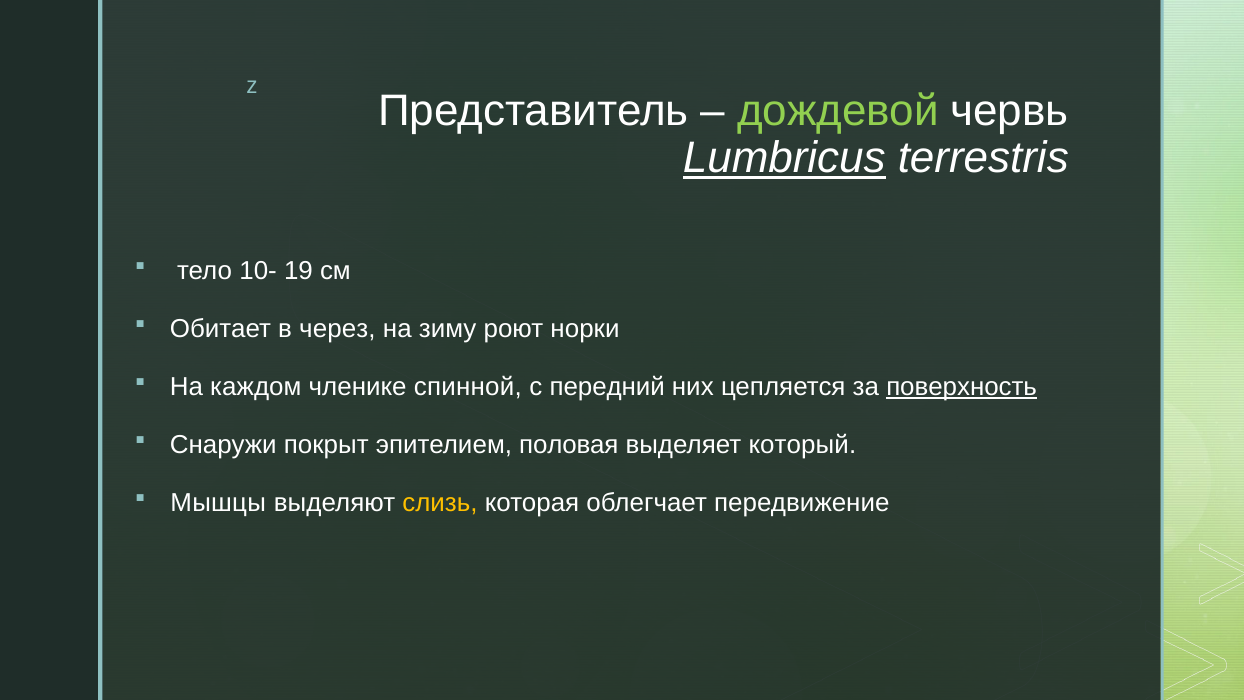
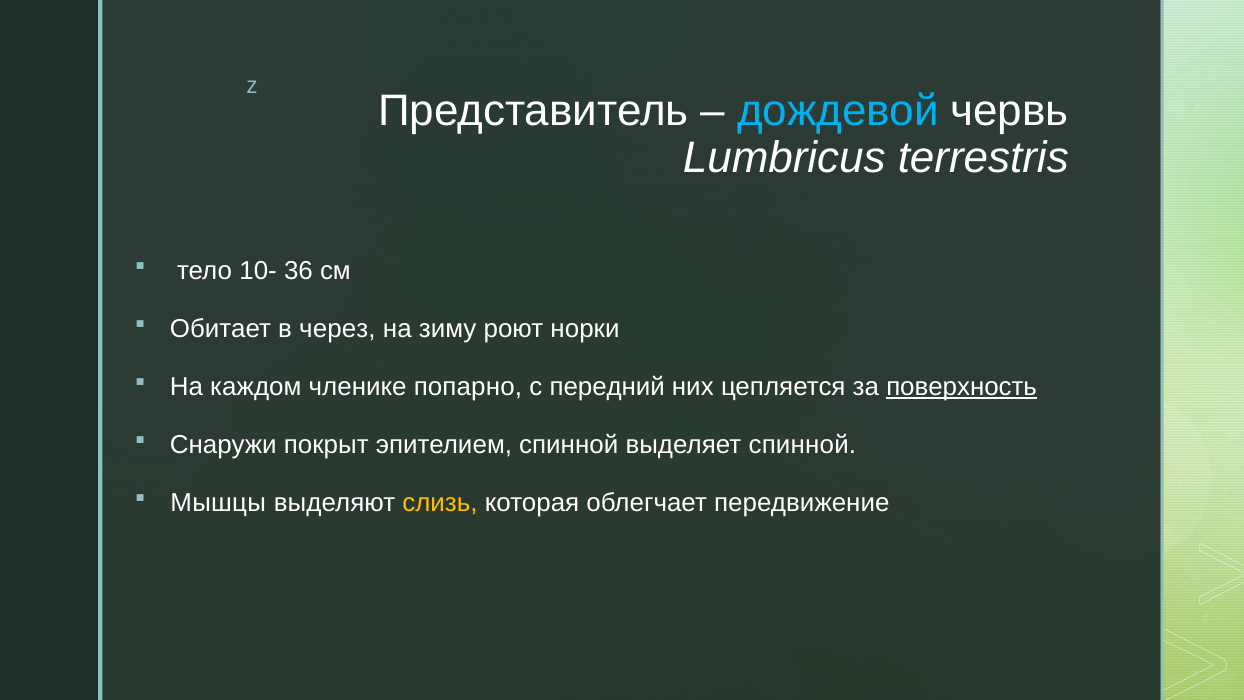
дождевой colour: light green -> light blue (838, 111)
Lumbricus underline: present -> none (784, 158)
19: 19 -> 36 (298, 271)
спинной: спинной -> попарно (468, 387)
эпителием половая: половая -> спинной (569, 445)
выделяет который: который -> спинной (802, 445)
